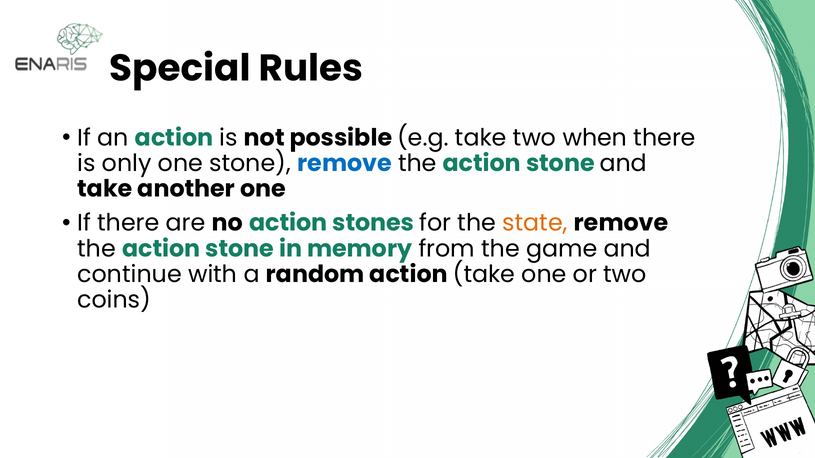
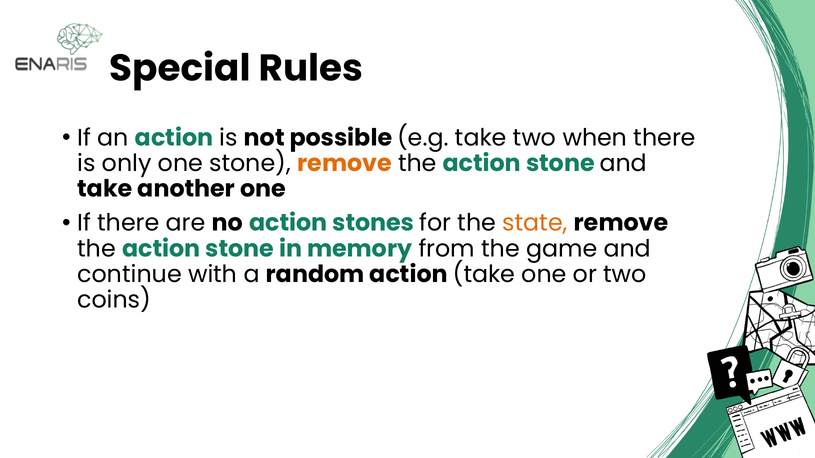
remove colour: blue -> orange (345, 163)
